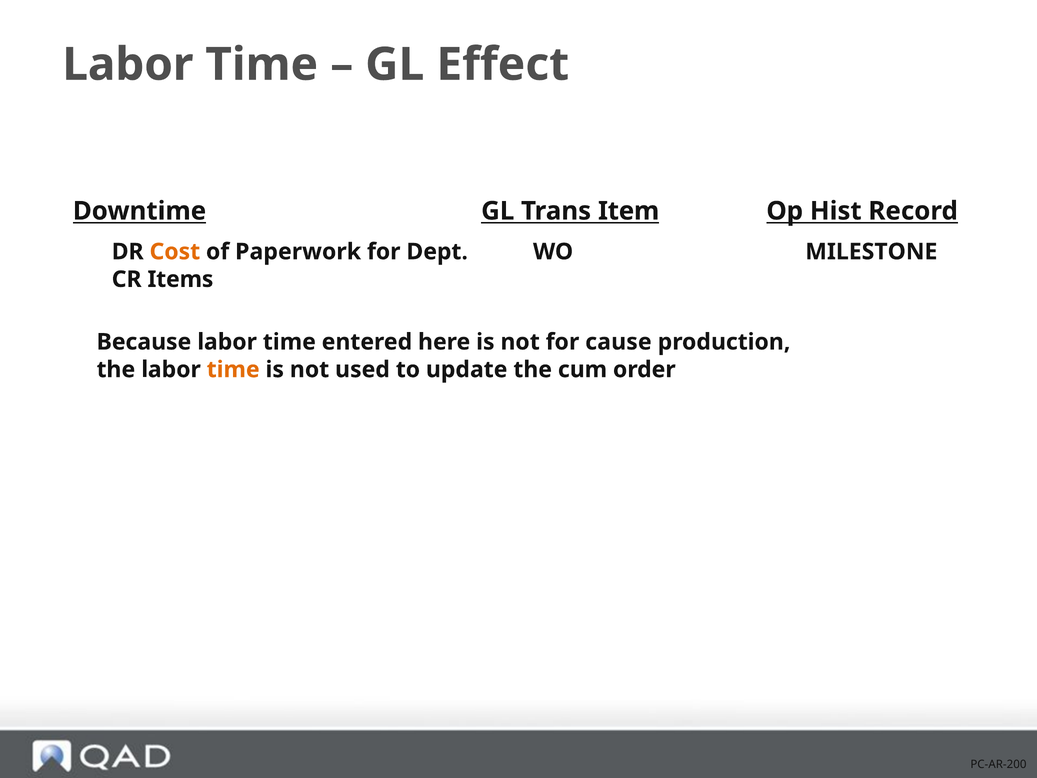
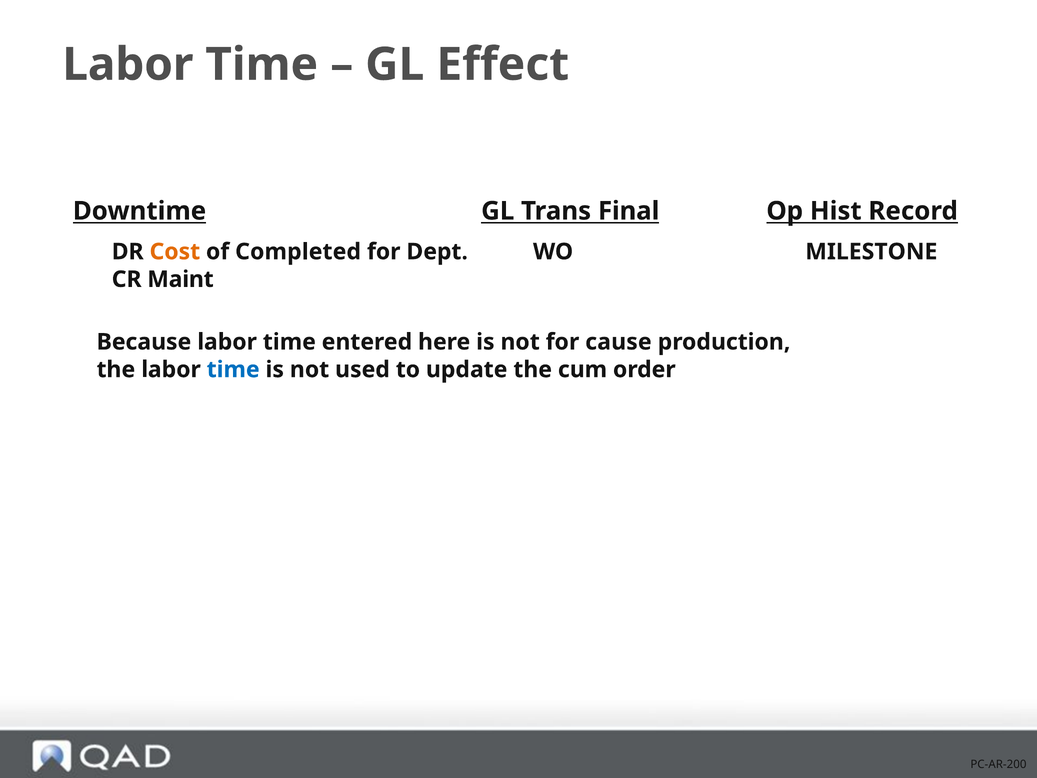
Item: Item -> Final (629, 211)
Paperwork: Paperwork -> Completed (298, 252)
Items: Items -> Maint (180, 279)
time colour: orange -> blue (233, 369)
